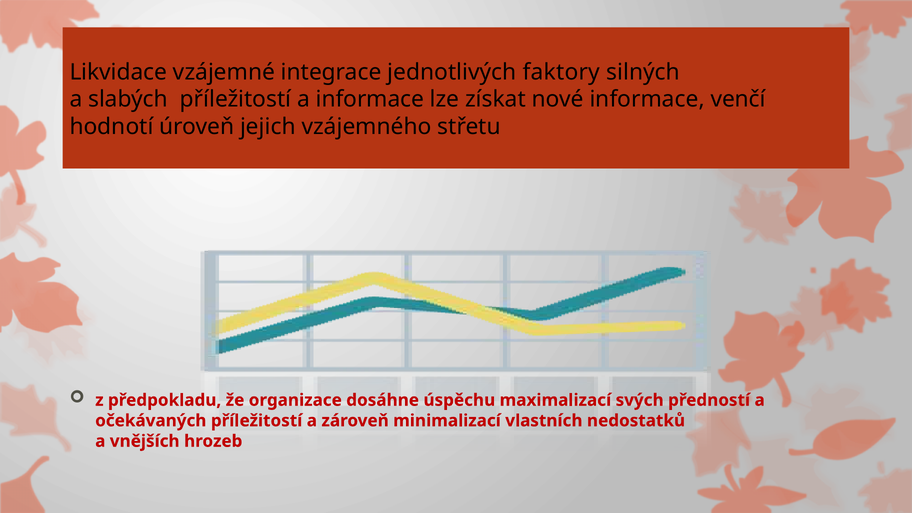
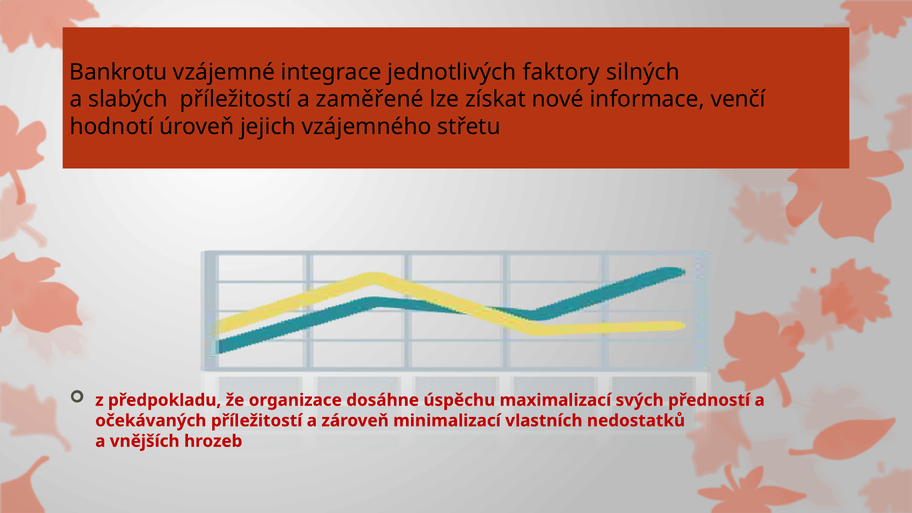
Likvidace: Likvidace -> Bankrotu (118, 72)
a informace: informace -> zaměřené (370, 99)
